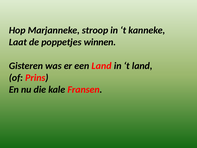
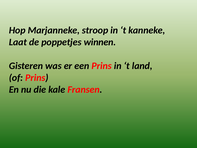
een Land: Land -> Prins (102, 66)
